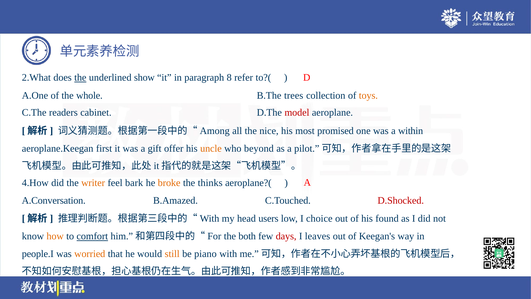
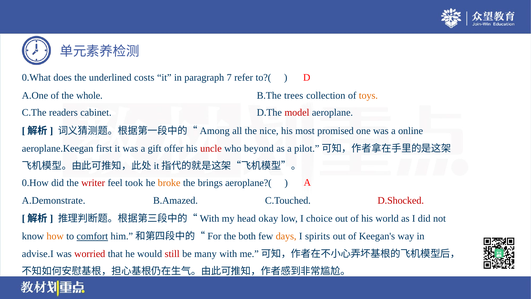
2.What: 2.What -> 0.What (36, 78)
the underline: present -> none (80, 78)
show: show -> costs (144, 78)
8: 8 -> 7 (229, 78)
within: within -> online (411, 131)
uncle colour: orange -> red (211, 149)
4.How: 4.How -> 0.How (35, 183)
writer colour: orange -> red (93, 183)
bark: bark -> took (134, 183)
thinks: thinks -> brings (210, 183)
A.Conversation: A.Conversation -> A.Demonstrate (54, 200)
users: users -> okay (268, 218)
found: found -> world (387, 218)
days colour: red -> orange (286, 236)
leaves: leaves -> spirits (318, 236)
people.I: people.I -> advise.I (38, 254)
worried colour: orange -> red (90, 254)
still colour: orange -> red (172, 254)
piano: piano -> many (205, 254)
